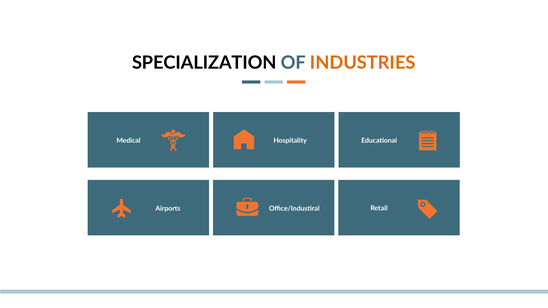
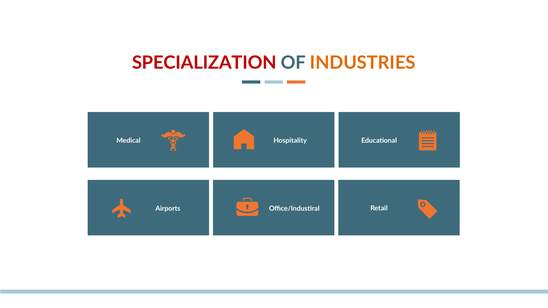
SPECIALIZATION colour: black -> red (204, 63)
